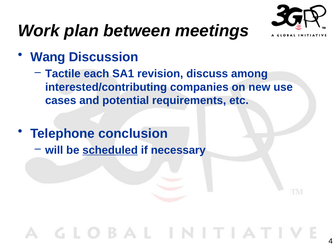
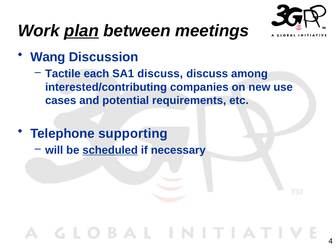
plan underline: none -> present (81, 31)
SA1 revision: revision -> discuss (160, 74)
conclusion: conclusion -> supporting (133, 134)
